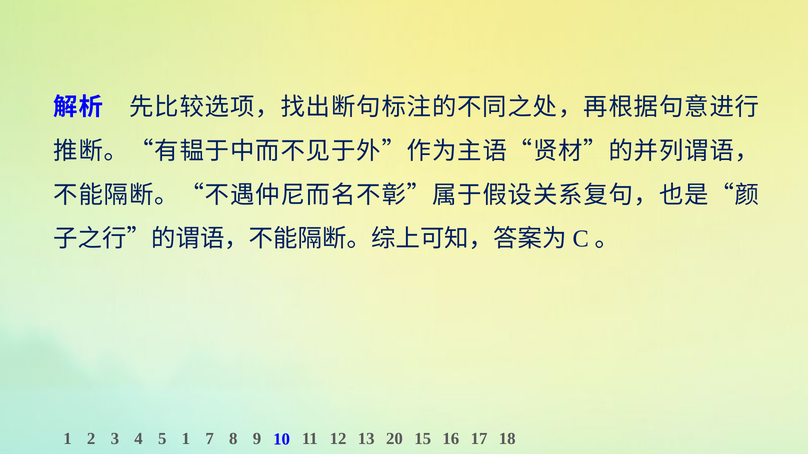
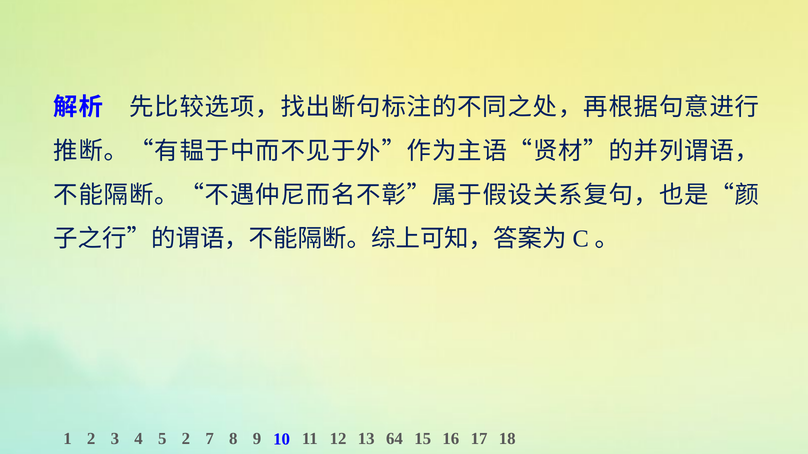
5 1: 1 -> 2 (186, 439)
20: 20 -> 64 (394, 439)
